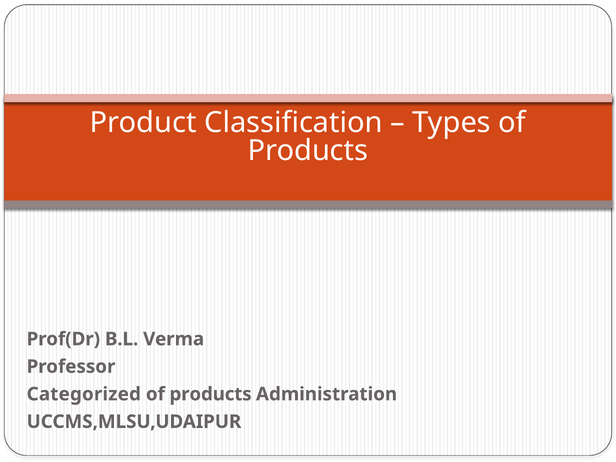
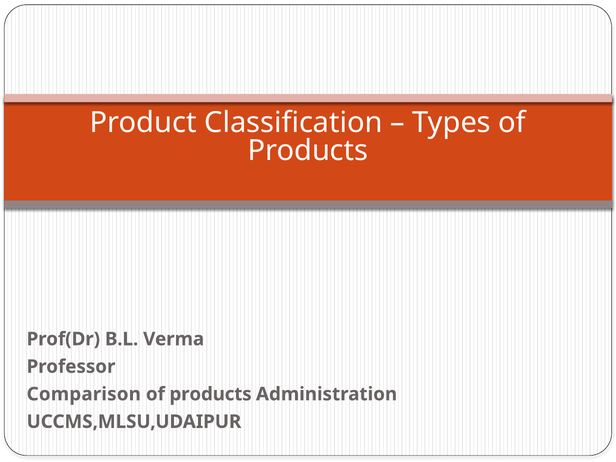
Categorized: Categorized -> Comparison (84, 394)
